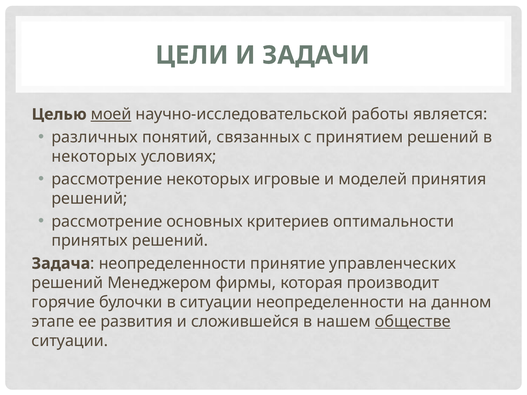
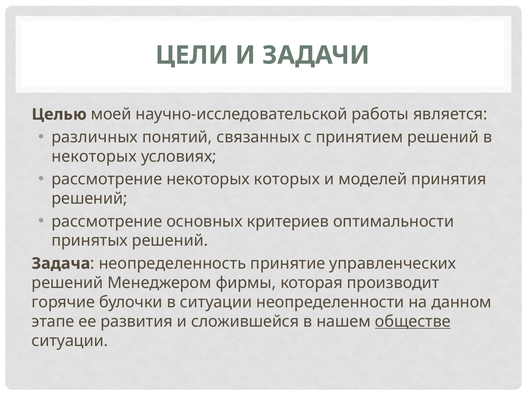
моей underline: present -> none (111, 114)
игровые: игровые -> которых (287, 179)
неопределенности: неопределенности -> неопределенность (172, 264)
